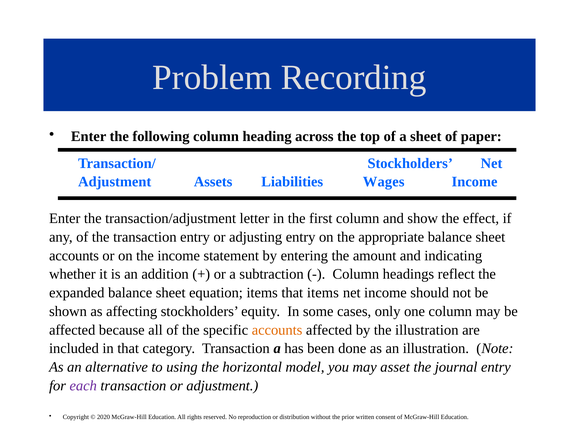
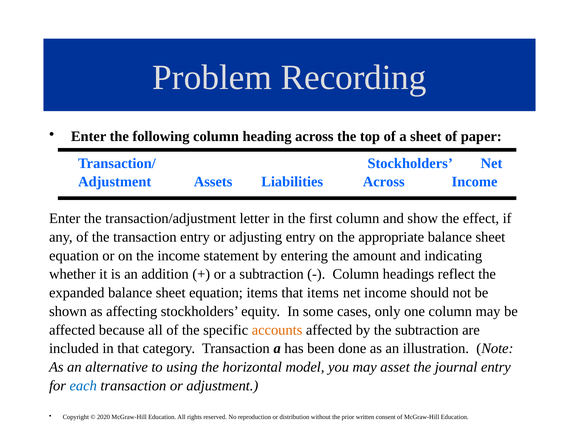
Liabilities Wages: Wages -> Across (384, 182)
accounts: accounts -> equation (74, 255)
the illustration: illustration -> subtraction (427, 329)
each colour: purple -> blue (83, 385)
